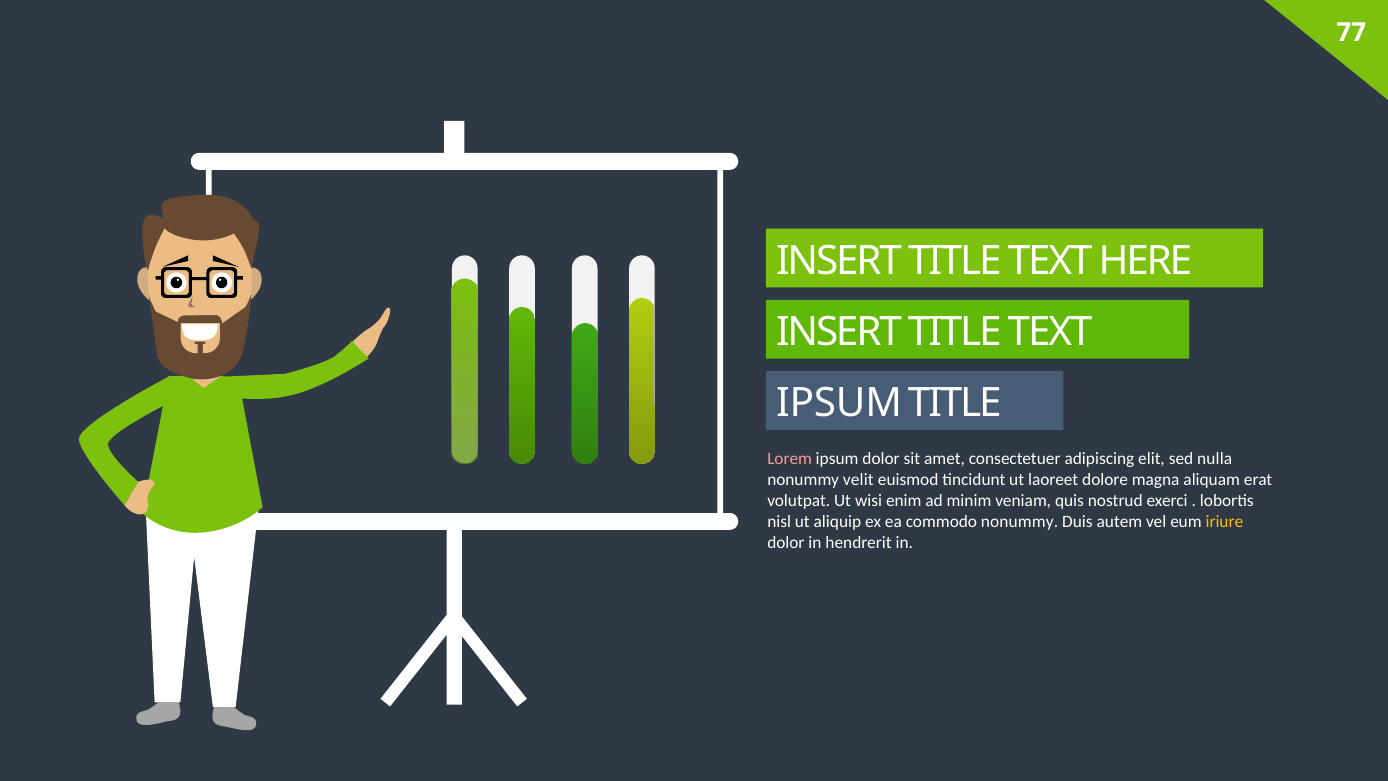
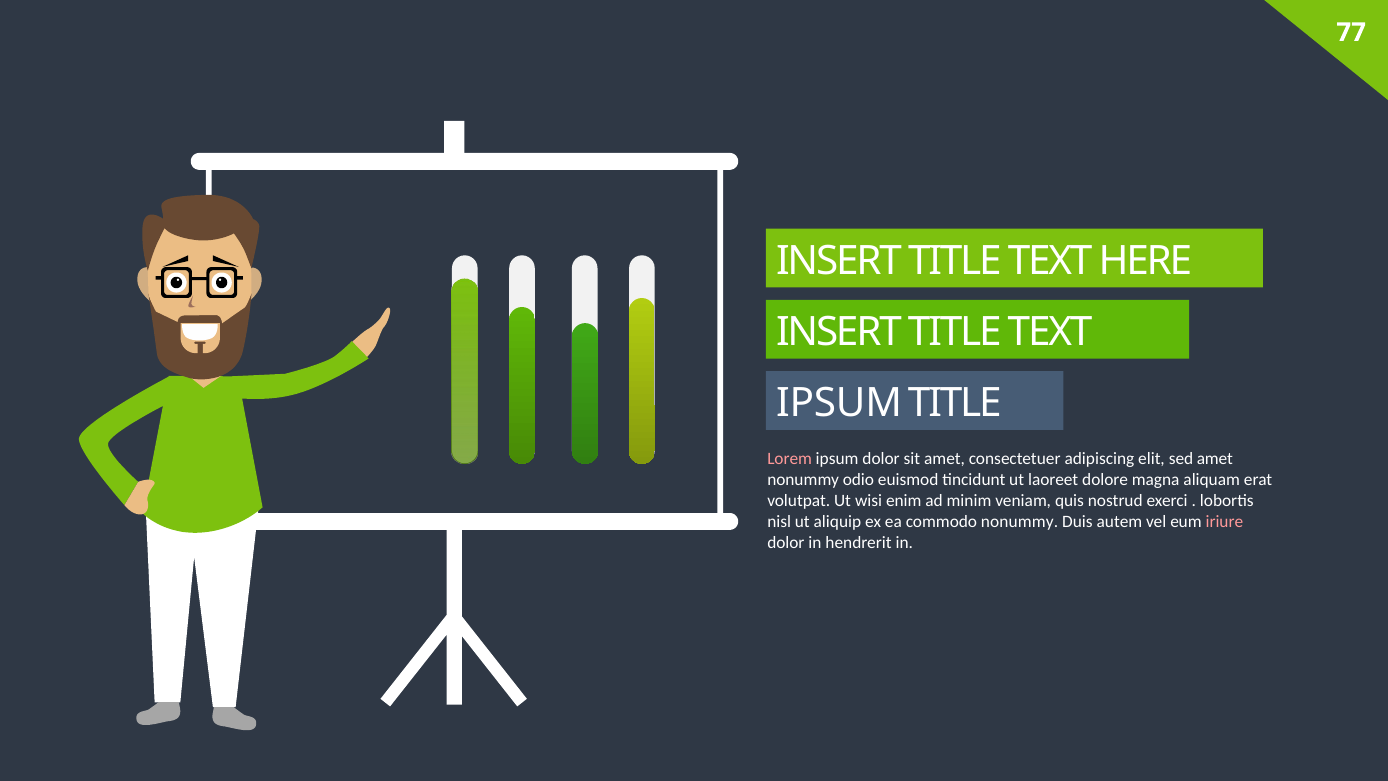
sed nulla: nulla -> amet (1215, 459)
velit: velit -> odio (858, 480)
iriure colour: yellow -> pink (1224, 521)
